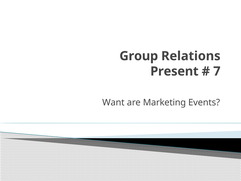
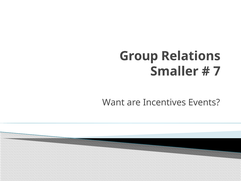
Present: Present -> Smaller (174, 71)
Marketing: Marketing -> Incentives (164, 102)
